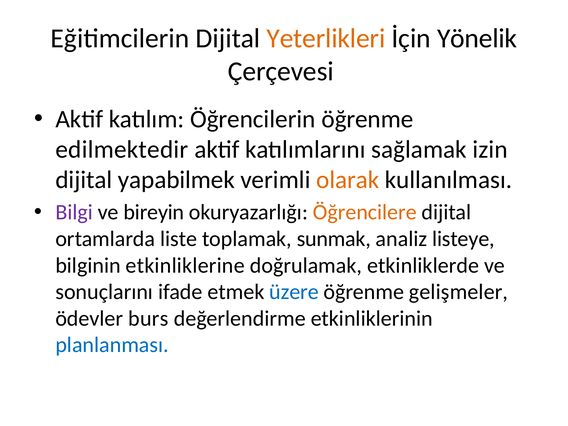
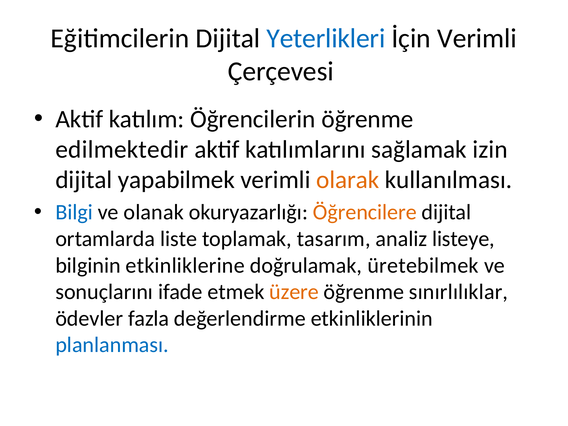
Yeterlikleri colour: orange -> blue (326, 38)
İçin Yönelik: Yönelik -> Verimli (477, 38)
Bilgi colour: purple -> blue (74, 212)
bireyin: bireyin -> olanak (154, 212)
sunmak: sunmak -> tasarım (334, 239)
etkinliklerde: etkinliklerde -> üretebilmek (423, 265)
üzere colour: blue -> orange (294, 292)
gelişmeler: gelişmeler -> sınırlılıklar (459, 292)
burs: burs -> fazla (149, 318)
